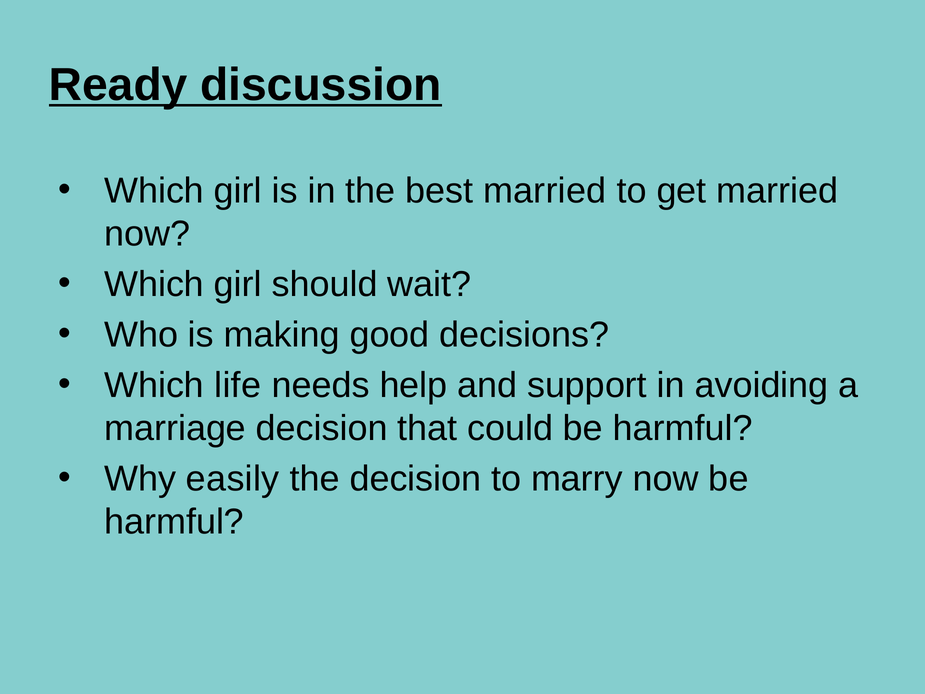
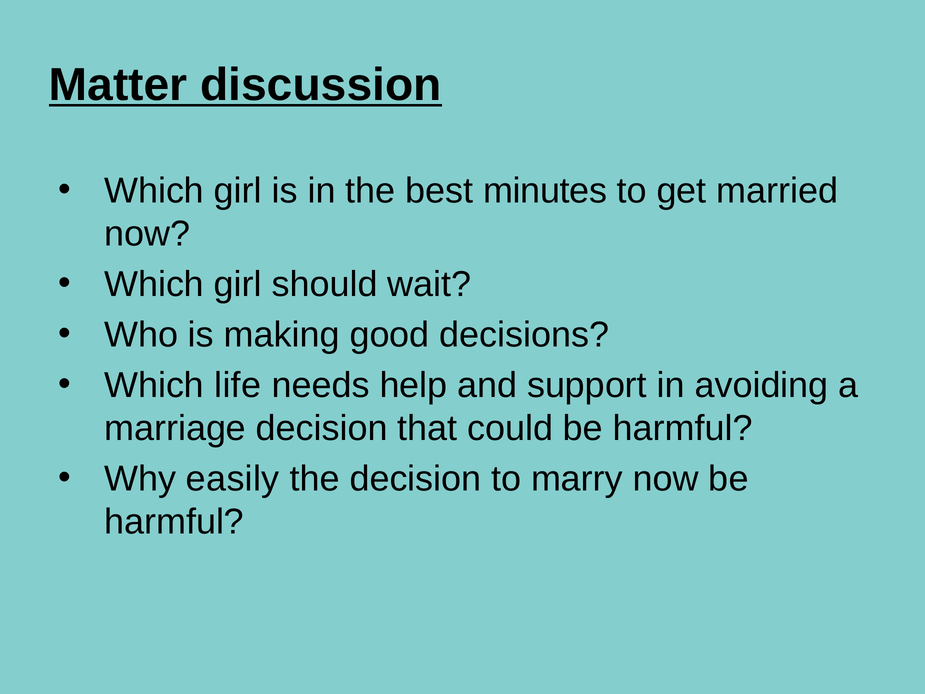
Ready: Ready -> Matter (118, 85)
best married: married -> minutes (545, 191)
